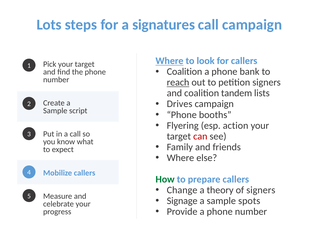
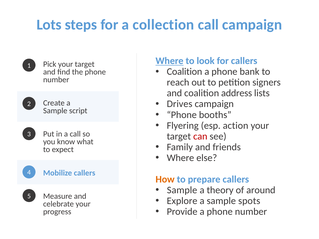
signatures: signatures -> collection (163, 25)
reach underline: present -> none (178, 83)
tandem: tandem -> address (237, 93)
How colour: green -> orange (165, 179)
Change: Change -> Sample (182, 190)
of signers: signers -> around (261, 190)
Signage: Signage -> Explore (182, 201)
